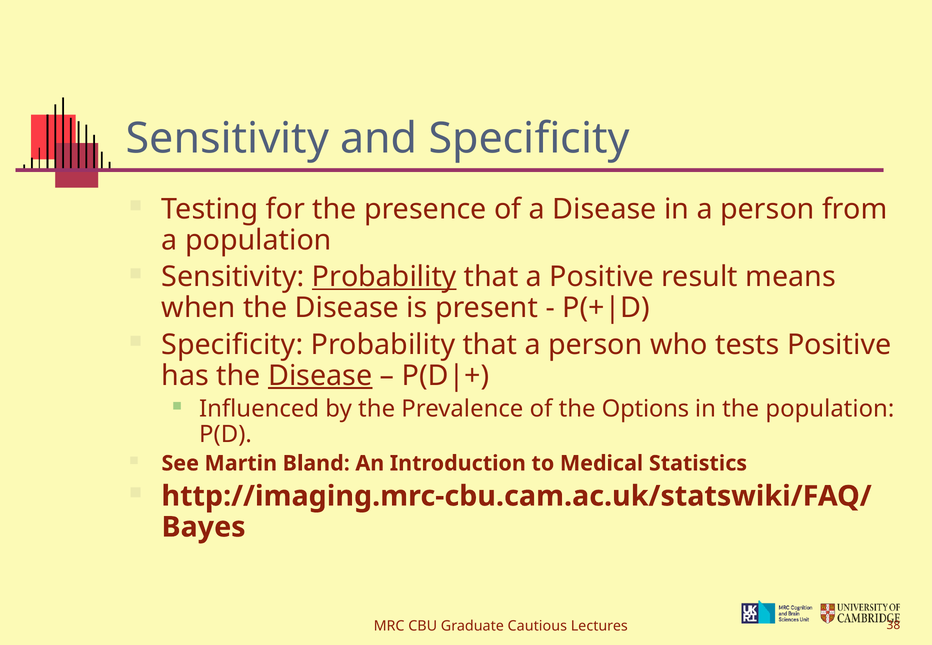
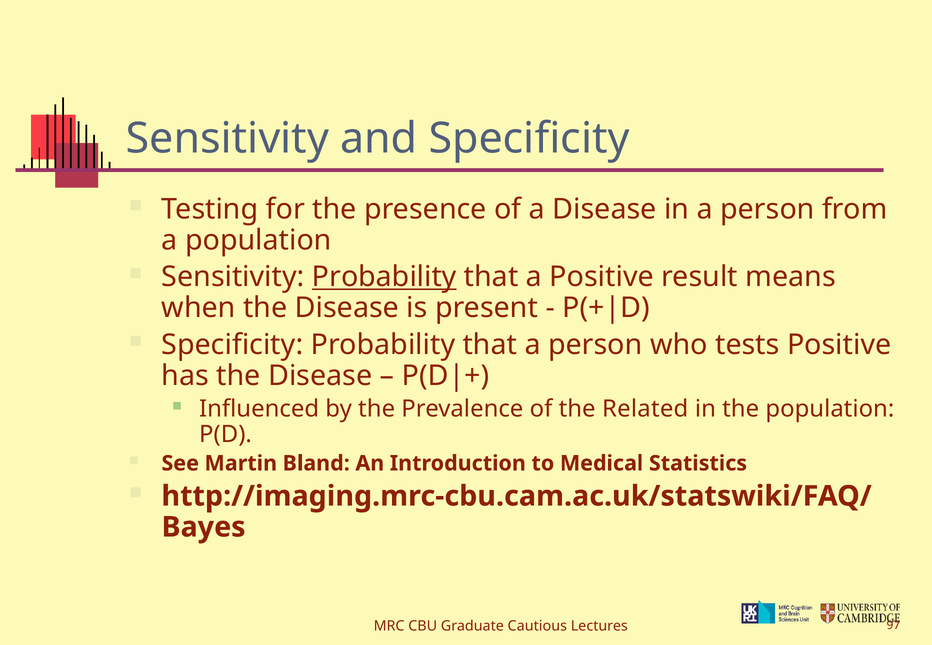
Disease underline: present -> none (320, 376)
Options: Options -> Related (645, 409)
38: 38 -> 97 (893, 626)
